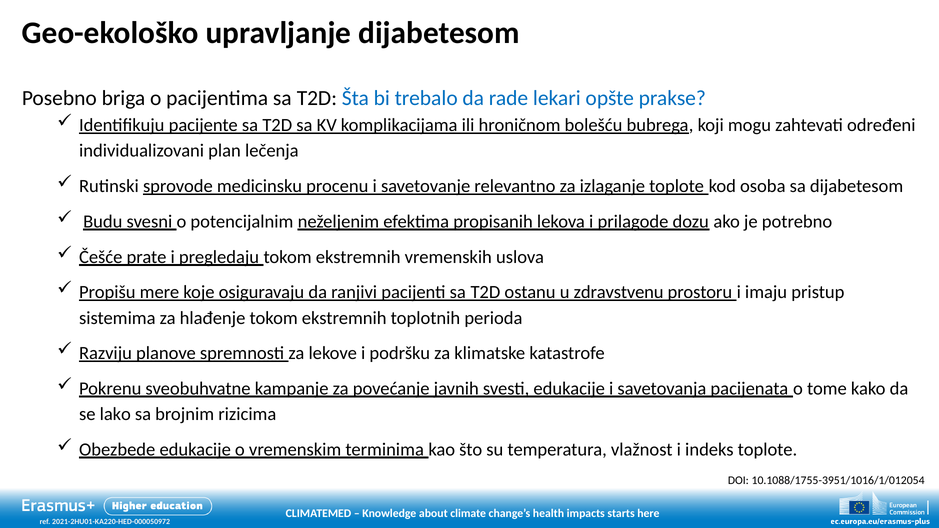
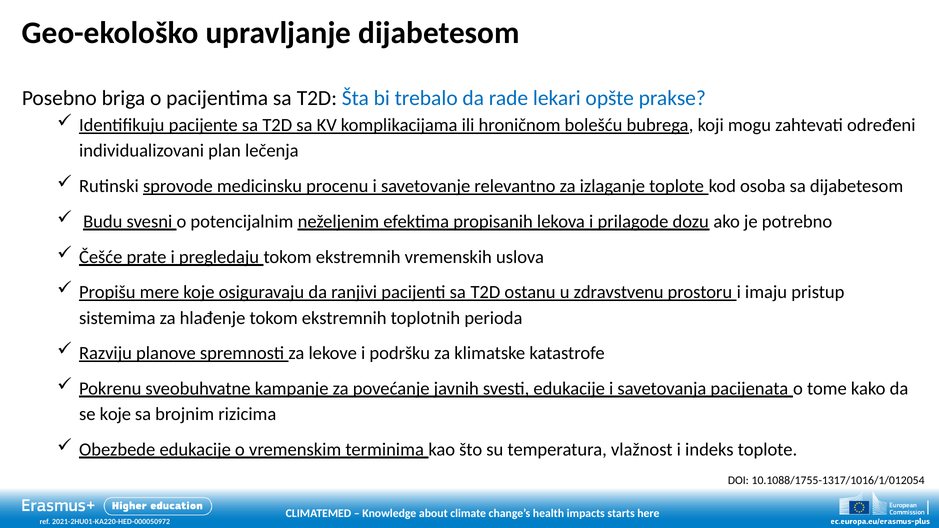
se lako: lako -> koje (115, 414)
10.1088/1755-3951/1016/1/012054: 10.1088/1755-3951/1016/1/012054 -> 10.1088/1755-1317/1016/1/012054 (838, 481)
